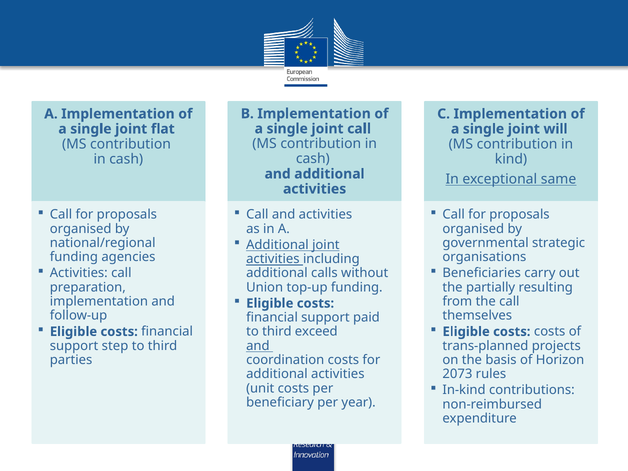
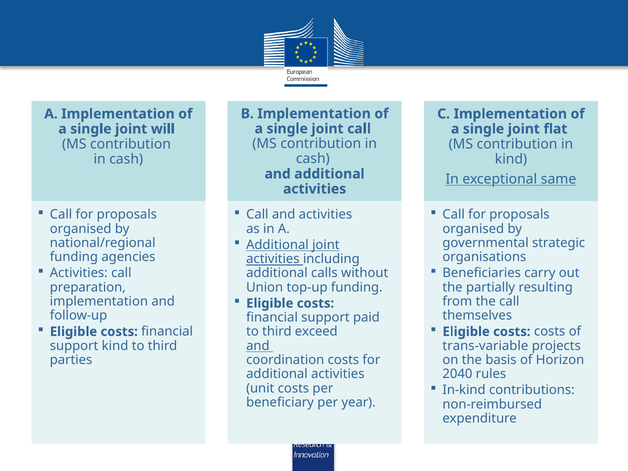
flat: flat -> will (163, 129)
will: will -> flat (555, 129)
support step: step -> kind (115, 346)
trans-planned: trans-planned -> trans-variable (485, 346)
2073: 2073 -> 2040 (457, 374)
